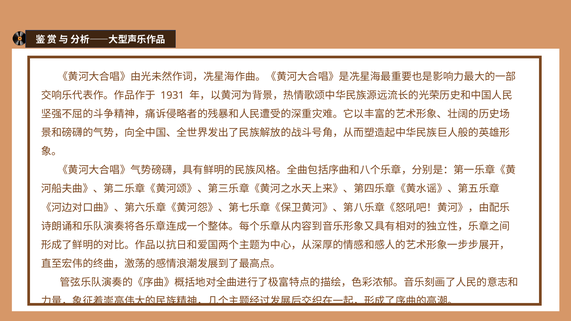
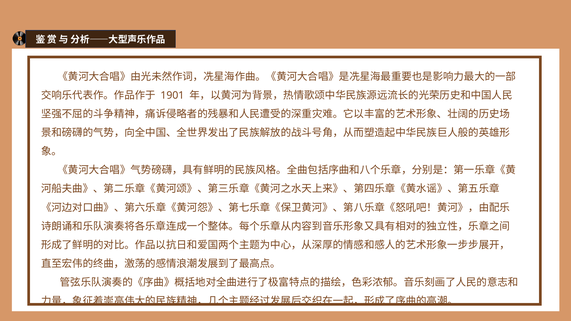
1931: 1931 -> 1901 (172, 95)
